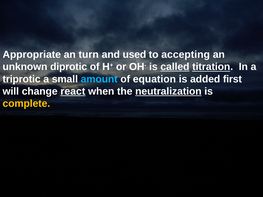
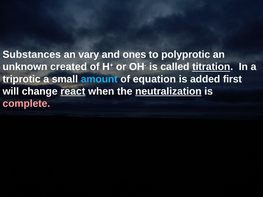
Appropriate: Appropriate -> Substances (32, 55)
turn: turn -> vary (89, 55)
used: used -> ones (134, 55)
accepting: accepting -> polyprotic (186, 55)
diprotic: diprotic -> created (69, 67)
called underline: present -> none (175, 67)
complete colour: yellow -> pink (26, 104)
